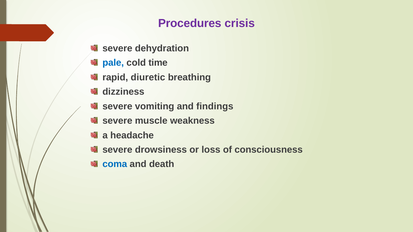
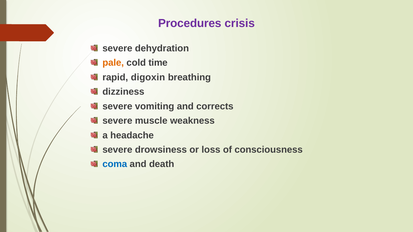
pale colour: blue -> orange (113, 63)
diuretic: diuretic -> digoxin (148, 77)
findings: findings -> corrects (215, 106)
